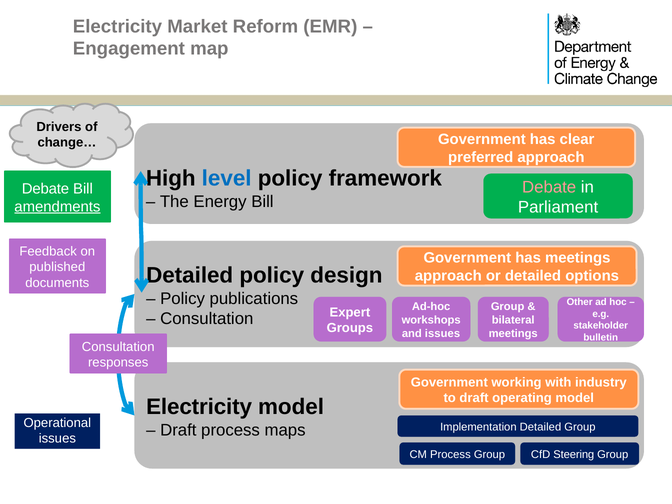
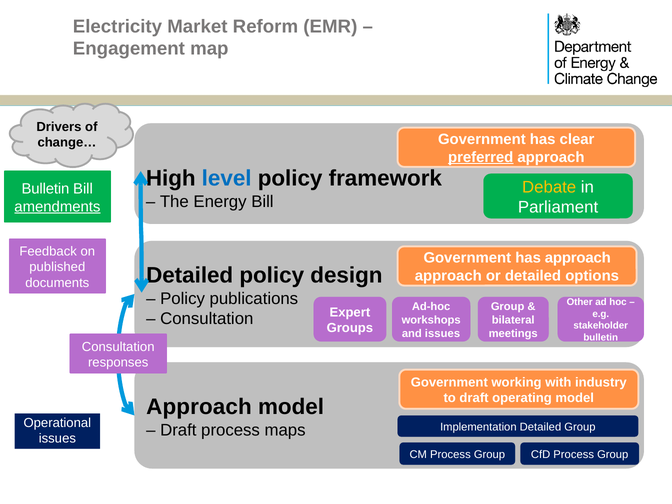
preferred underline: none -> present (481, 157)
Debate colour: pink -> yellow (549, 187)
Debate: Debate -> Bulletin (45, 189)
has meetings: meetings -> approach (578, 258)
Electricity: Electricity -> Approach (199, 407)
CfD Steering: Steering -> Process (574, 454)
